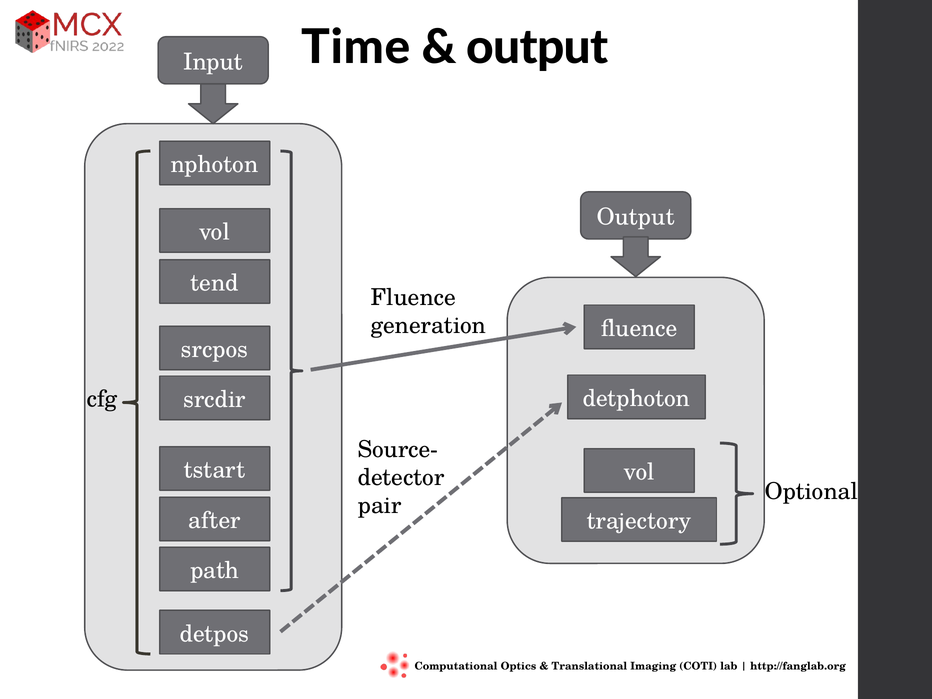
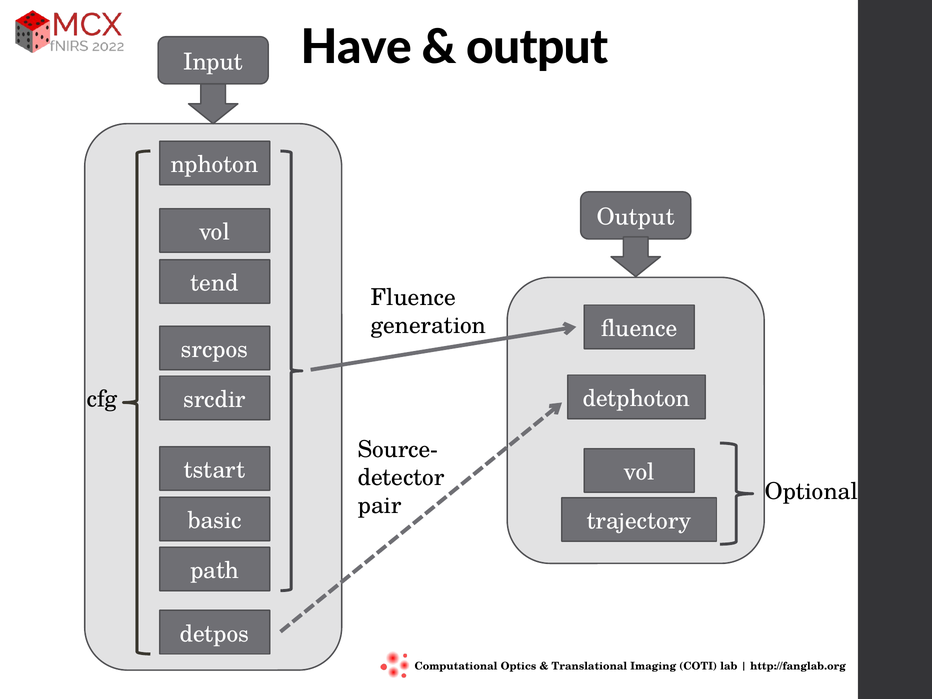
Time: Time -> Have (356, 47)
after: after -> basic (215, 521)
